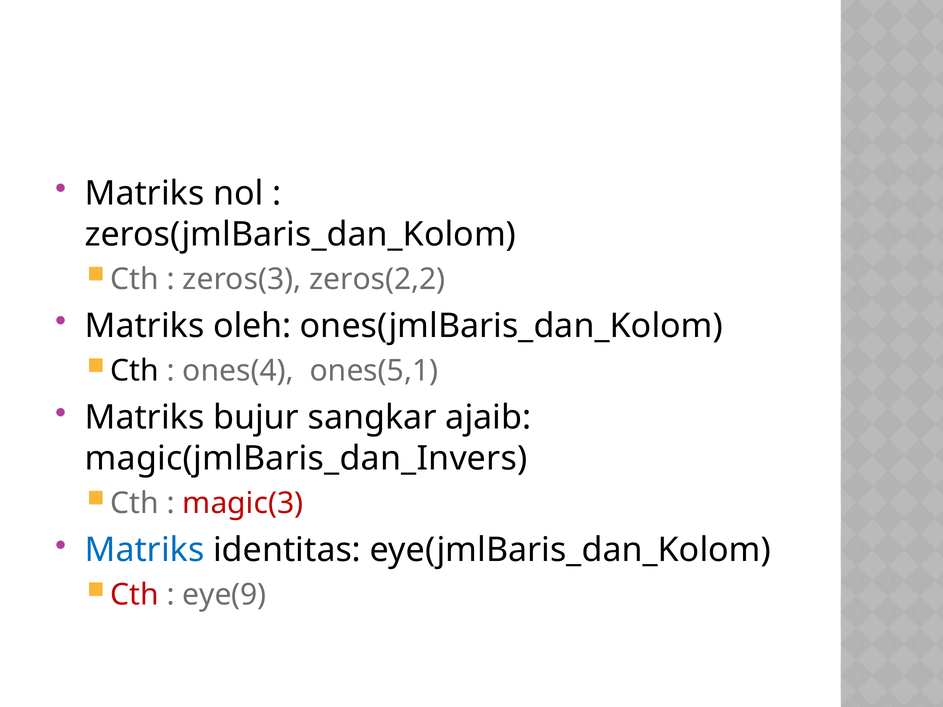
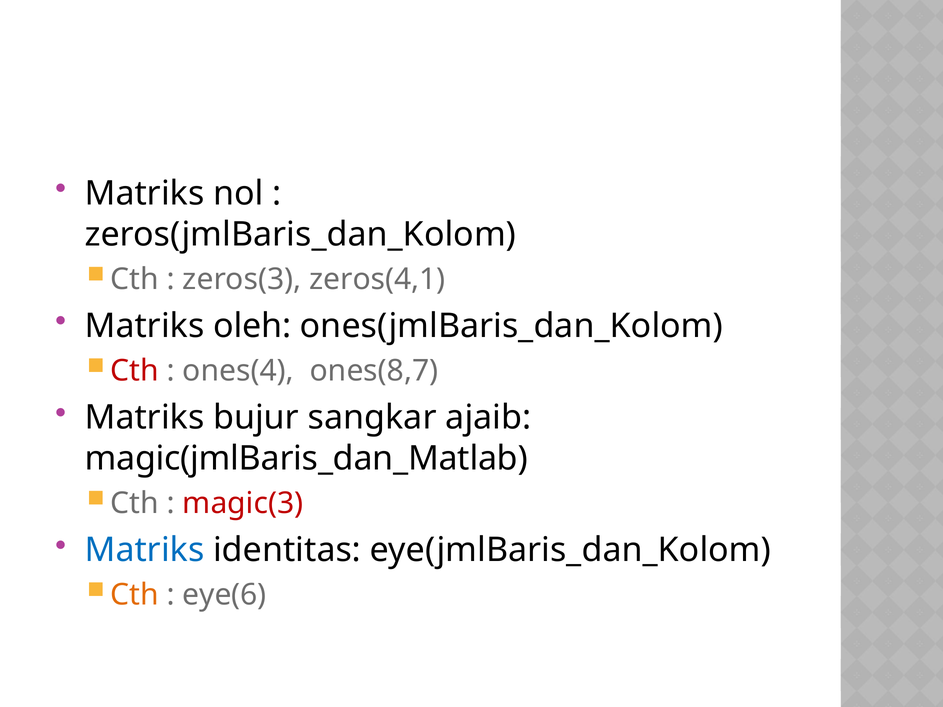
zeros(2,2: zeros(2,2 -> zeros(4,1 (377, 279)
Cth colour: black -> red (134, 371)
ones(5,1: ones(5,1 -> ones(8,7 (374, 371)
magic(jmlBaris_dan_Invers: magic(jmlBaris_dan_Invers -> magic(jmlBaris_dan_Matlab (306, 459)
Cth colour: red -> orange (134, 595)
eye(9: eye(9 -> eye(6 (224, 595)
